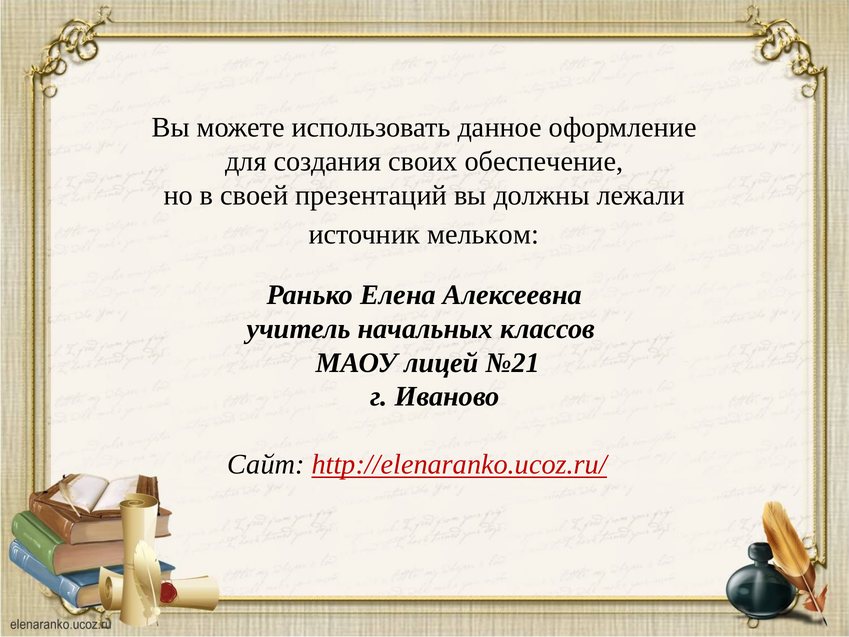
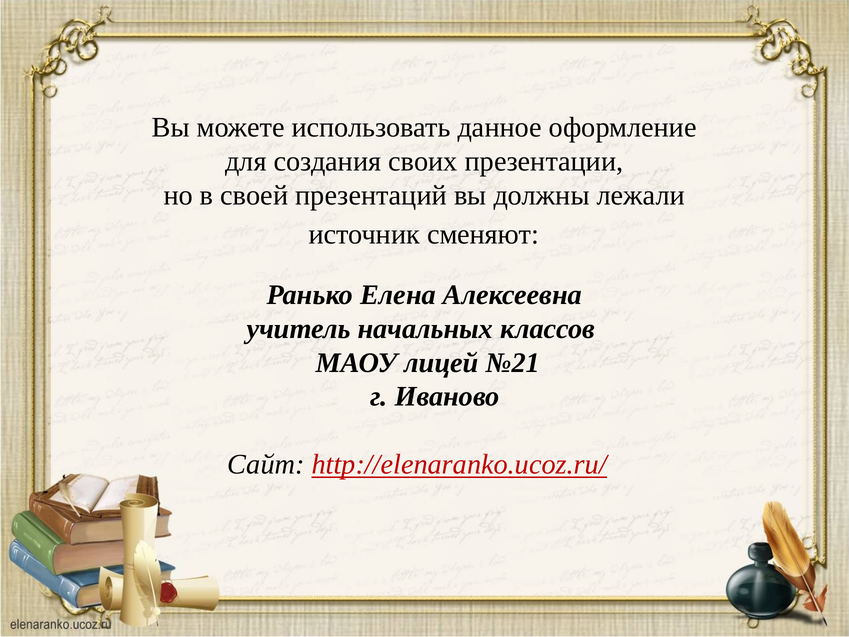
обеспечение: обеспечение -> презентации (544, 162)
мельком: мельком -> сменяют (483, 234)
